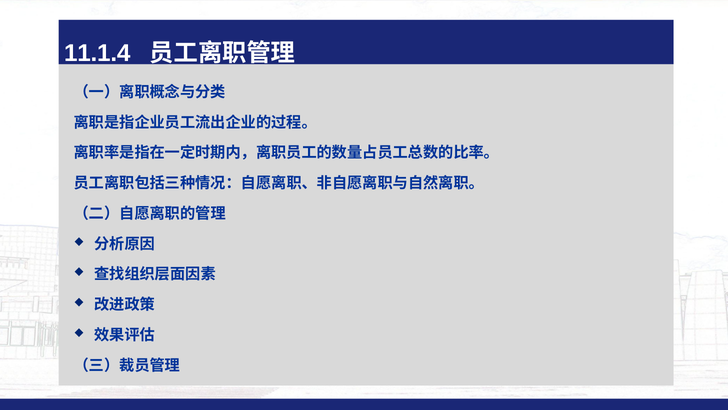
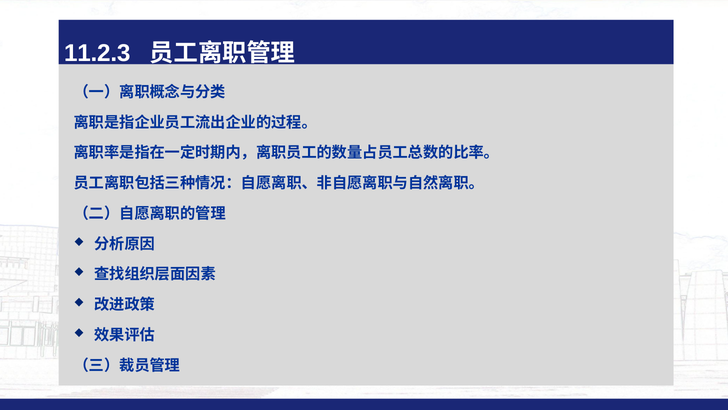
11.1.4: 11.1.4 -> 11.2.3 (97, 53)
